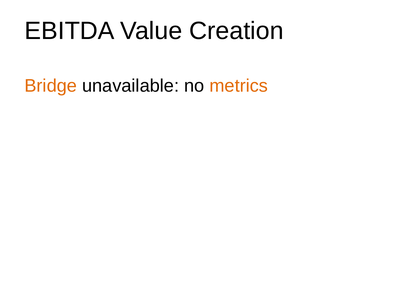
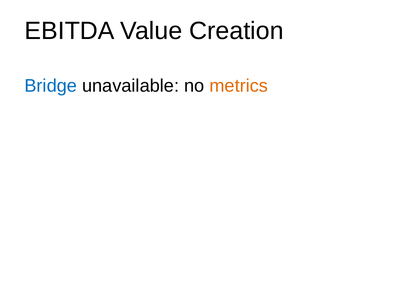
Bridge colour: orange -> blue (51, 86)
